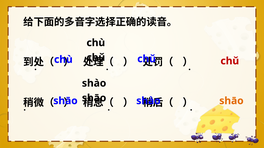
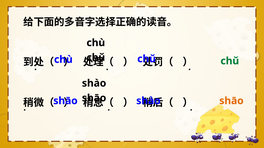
chǔ colour: red -> green (230, 61)
